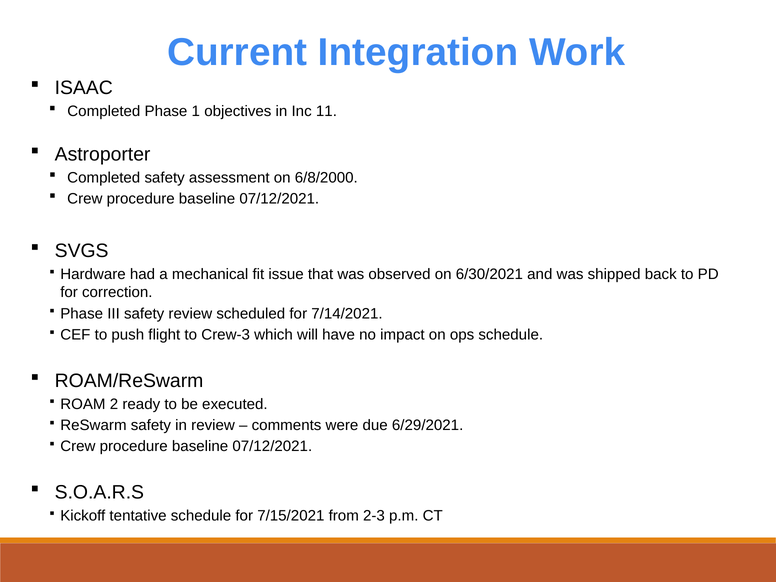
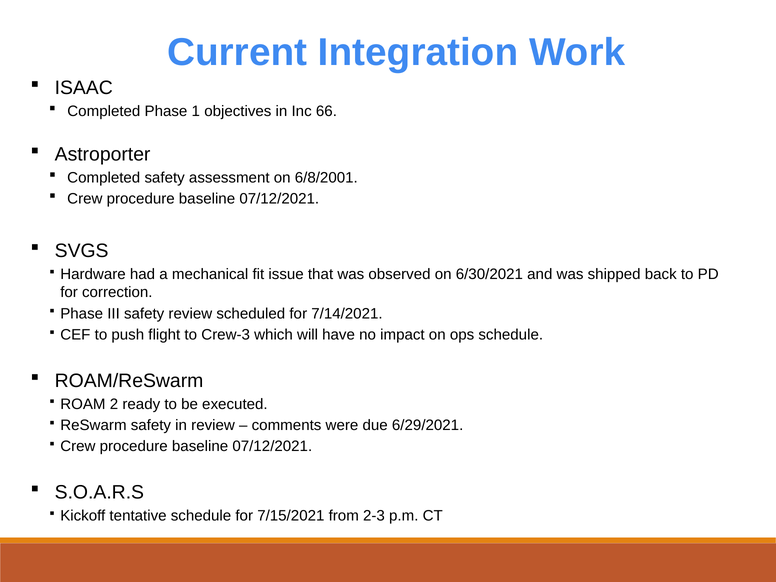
11: 11 -> 66 (326, 111)
6/8/2000: 6/8/2000 -> 6/8/2001 (326, 178)
